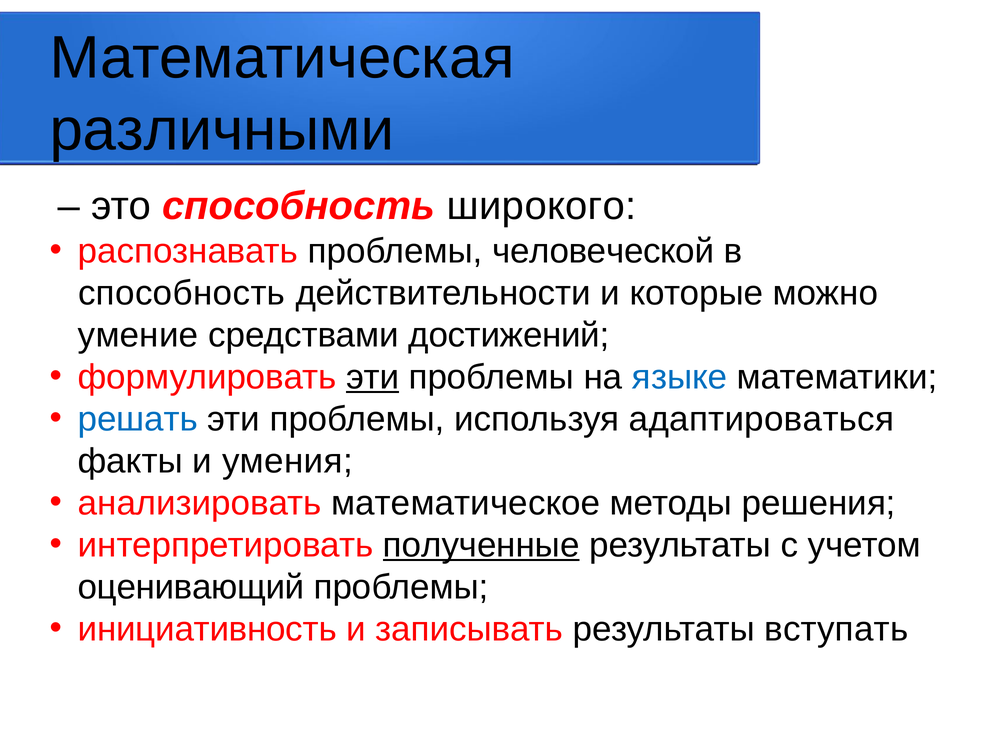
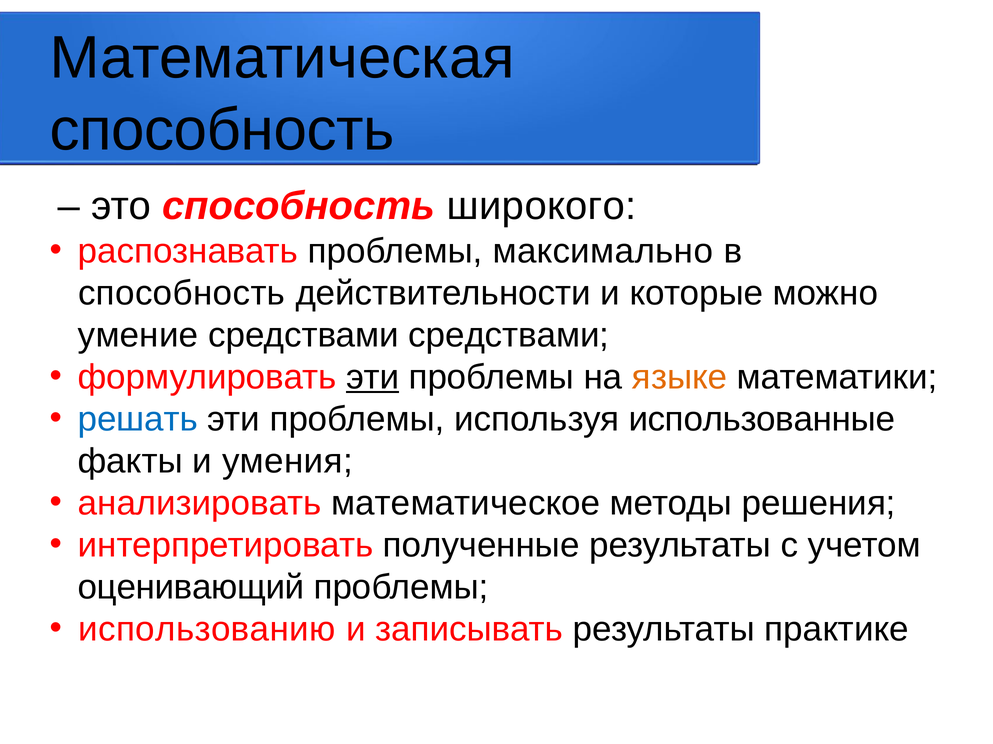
различными: различными -> способность (222, 130)
человеческой: человеческой -> максимально (603, 251)
средствами достижений: достижений -> средствами (509, 335)
языке colour: blue -> orange (680, 377)
адаптироваться: адаптироваться -> использованные (762, 419)
полученные underline: present -> none (481, 546)
инициативность: инициативность -> использованию (207, 630)
вступать: вступать -> практике (836, 630)
